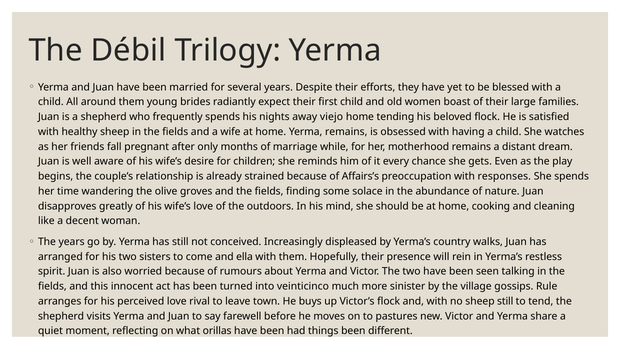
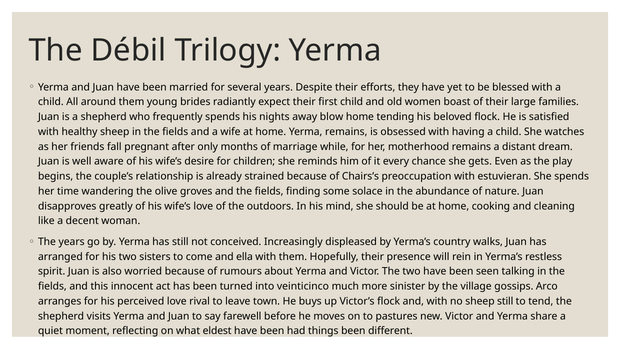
viejo: viejo -> blow (332, 117)
Affairs’s: Affairs’s -> Chairs’s (360, 176)
responses: responses -> estuvieran (504, 176)
Rule: Rule -> Arco (547, 286)
orillas: orillas -> eldest (217, 331)
